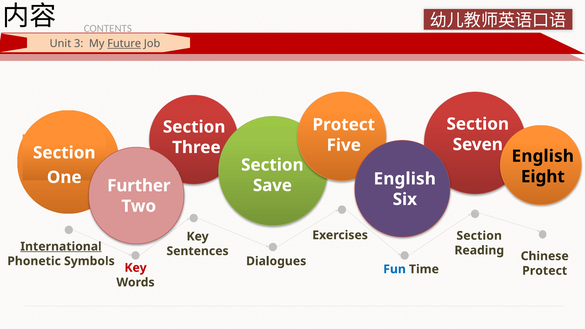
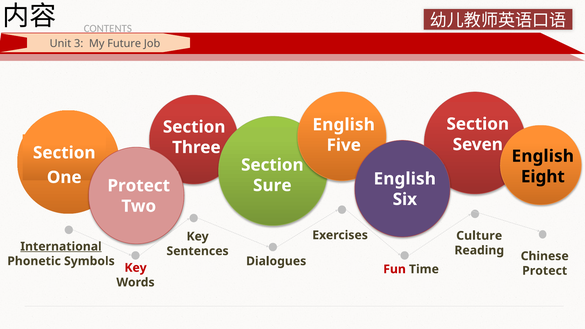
Future underline: present -> none (124, 43)
Protect: Protect -> English (344, 125)
Save: Save -> Sure (272, 185)
Further: Further -> Protect (139, 186)
Section: Section -> Culture (479, 236)
Fun colour: blue -> red (395, 269)
